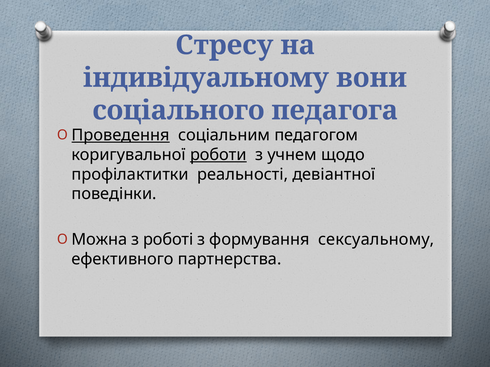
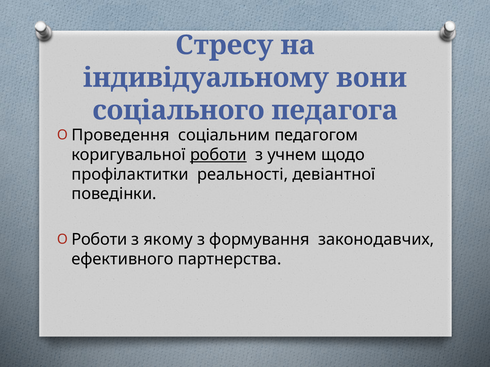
Проведення underline: present -> none (121, 135)
Можна: Можна -> Роботи (99, 240)
роботі: роботі -> якому (168, 240)
сексуальному: сексуальному -> законодавчих (376, 240)
